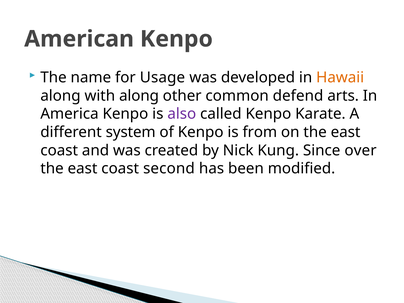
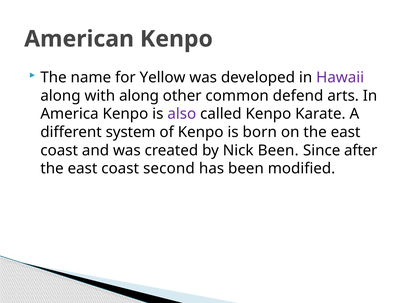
Usage: Usage -> Yellow (163, 78)
Hawaii colour: orange -> purple (340, 78)
from: from -> born (260, 132)
Nick Kung: Kung -> Been (278, 150)
over: over -> after (361, 150)
